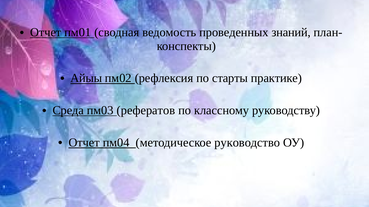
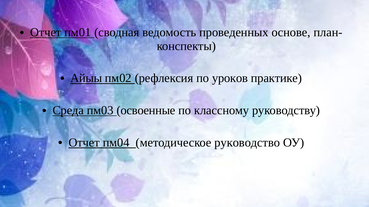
знаний: знаний -> основе (291, 32)
старты: старты -> уроков (230, 78)
рефератов: рефератов -> освоенные (146, 111)
